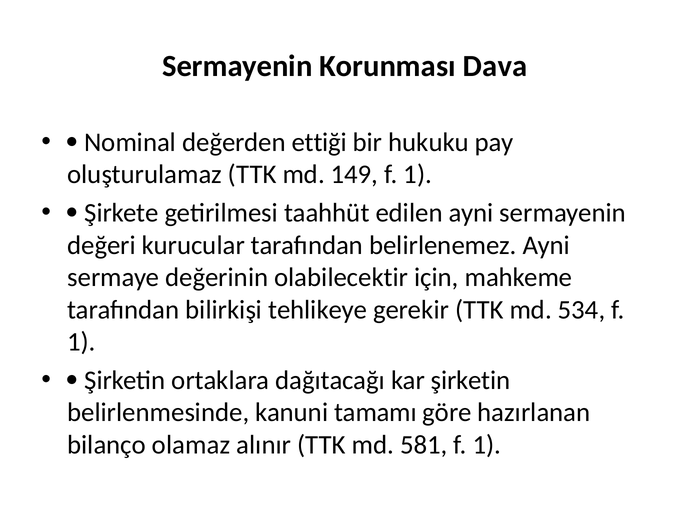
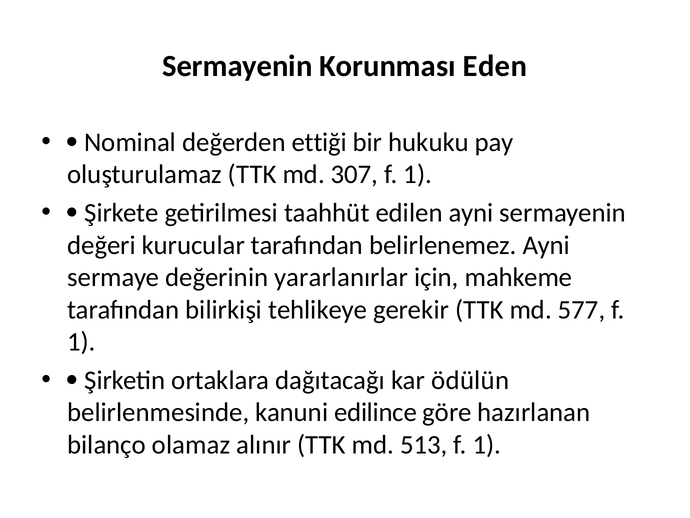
Dava: Dava -> Eden (495, 66)
149: 149 -> 307 (354, 174)
olabilecektir: olabilecektir -> yararlanırlar (341, 277)
534: 534 -> 577 (582, 309)
kar şirketin: şirketin -> ödülün (470, 380)
tamamı: tamamı -> edilince (375, 412)
581: 581 -> 513 (424, 444)
